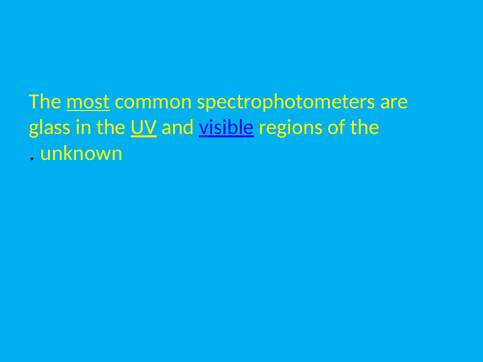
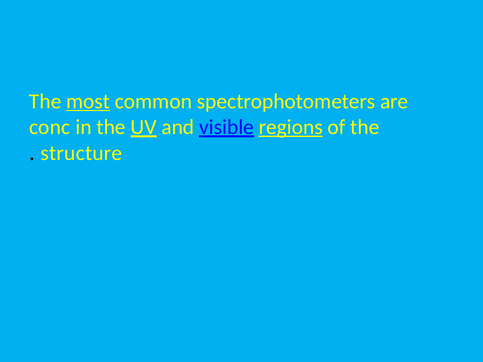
glass: glass -> conc (50, 127)
regions underline: none -> present (291, 127)
unknown: unknown -> structure (81, 153)
